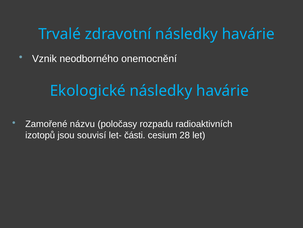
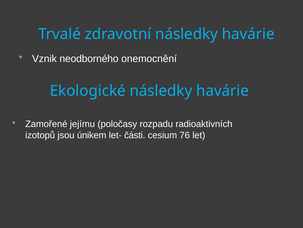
názvu: názvu -> jejímu (82, 124)
souvisí: souvisí -> únikem (92, 135)
28: 28 -> 76 (185, 135)
